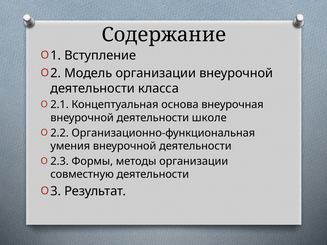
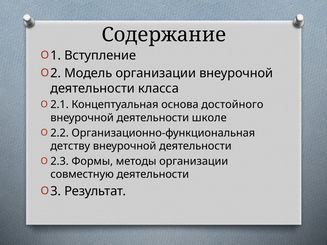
внеурочная: внеурочная -> достойного (232, 105)
умения: умения -> детству (70, 146)
